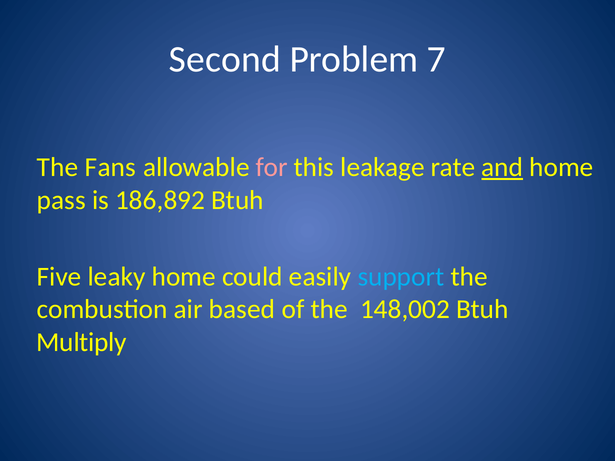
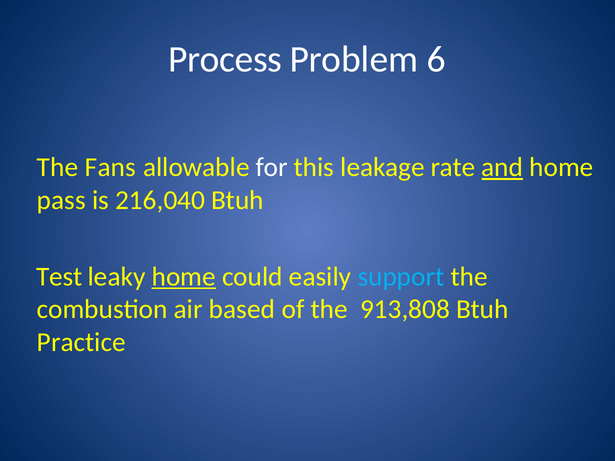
Second: Second -> Process (225, 60)
7: 7 -> 6 (436, 60)
for colour: pink -> white (272, 167)
186,892: 186,892 -> 216,040 (160, 200)
Five: Five -> Test (59, 277)
home underline: none -> present (184, 277)
148,002: 148,002 -> 913,808 (405, 310)
Multiply: Multiply -> Practice (81, 342)
